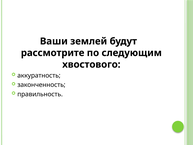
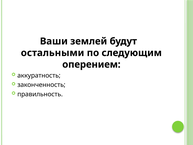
рассмотрите: рассмотрите -> остальными (53, 53)
хвостового: хвостового -> оперением (91, 64)
